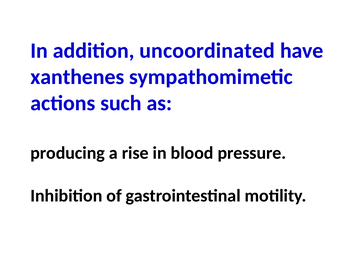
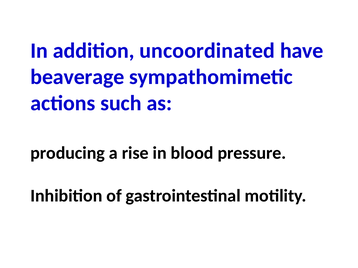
xanthenes: xanthenes -> beaverage (77, 77)
